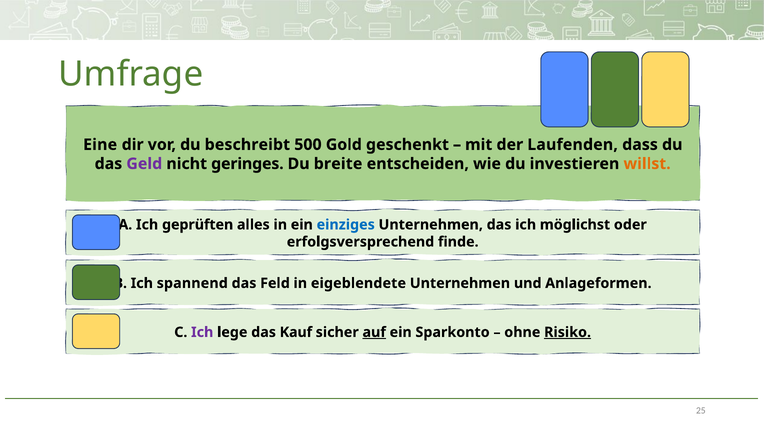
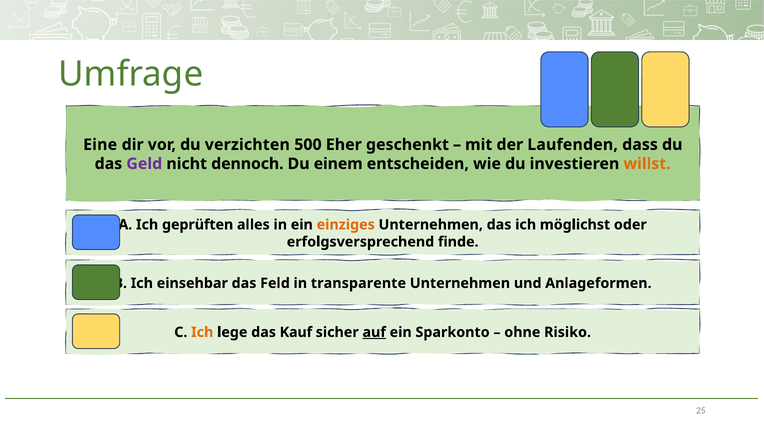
beschreibt: beschreibt -> verzichten (247, 145)
Gold: Gold -> Eher (344, 145)
geringes: geringes -> dennoch (247, 164)
breite: breite -> einem (338, 164)
einziges colour: blue -> orange (346, 225)
spannend: spannend -> einsehbar (192, 283)
eigeblendete: eigeblendete -> transparente (358, 283)
Ich colour: purple -> orange (202, 332)
Risiko underline: present -> none (568, 332)
